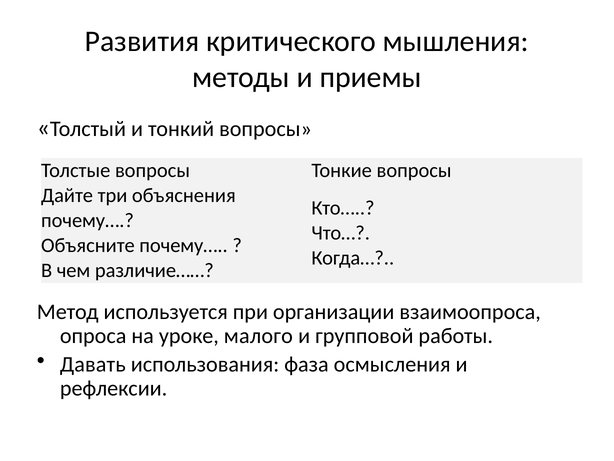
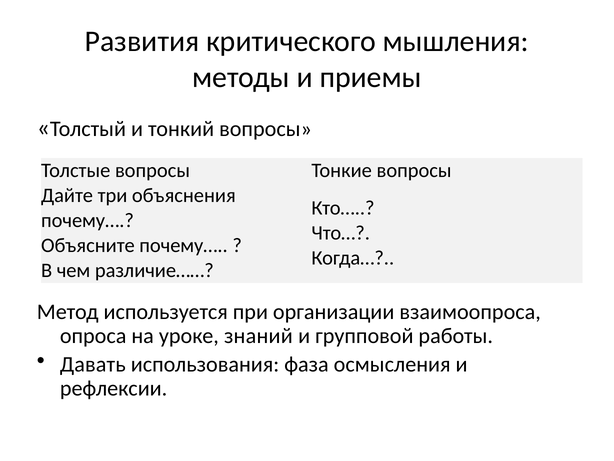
малого: малого -> знаний (258, 336)
